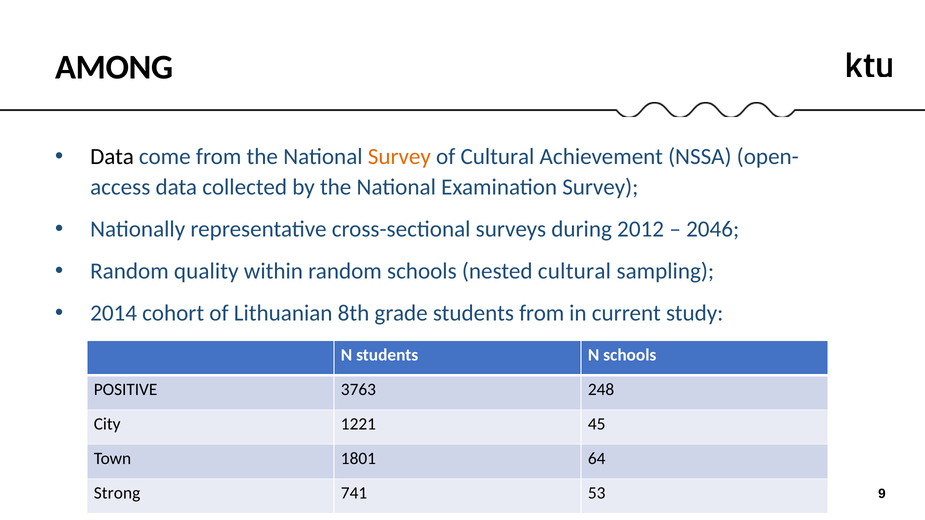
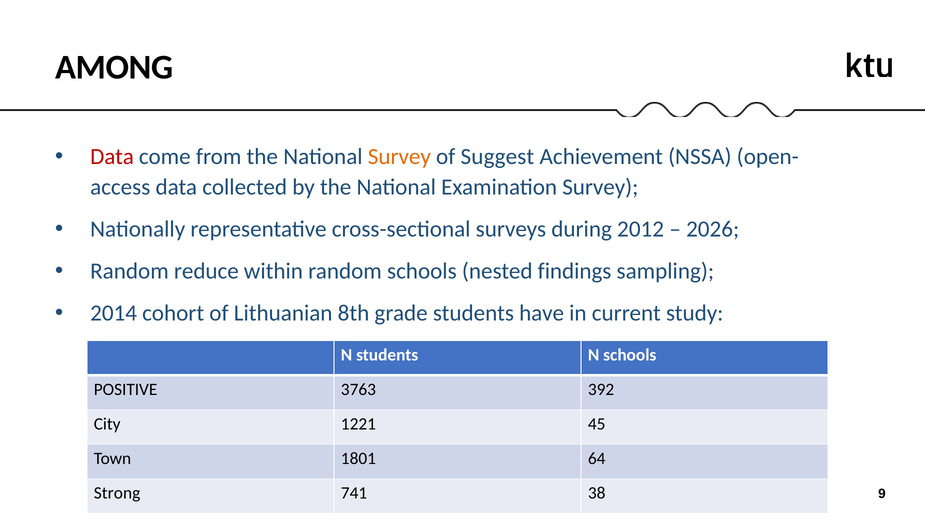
Data colour: black -> red (112, 157)
of Cultural: Cultural -> Suggest (497, 157)
2046: 2046 -> 2026 (713, 229)
quality: quality -> reduce (206, 271)
nested cultural: cultural -> findings (575, 271)
students from: from -> have (542, 313)
248: 248 -> 392 (601, 390)
53: 53 -> 38 (597, 493)
